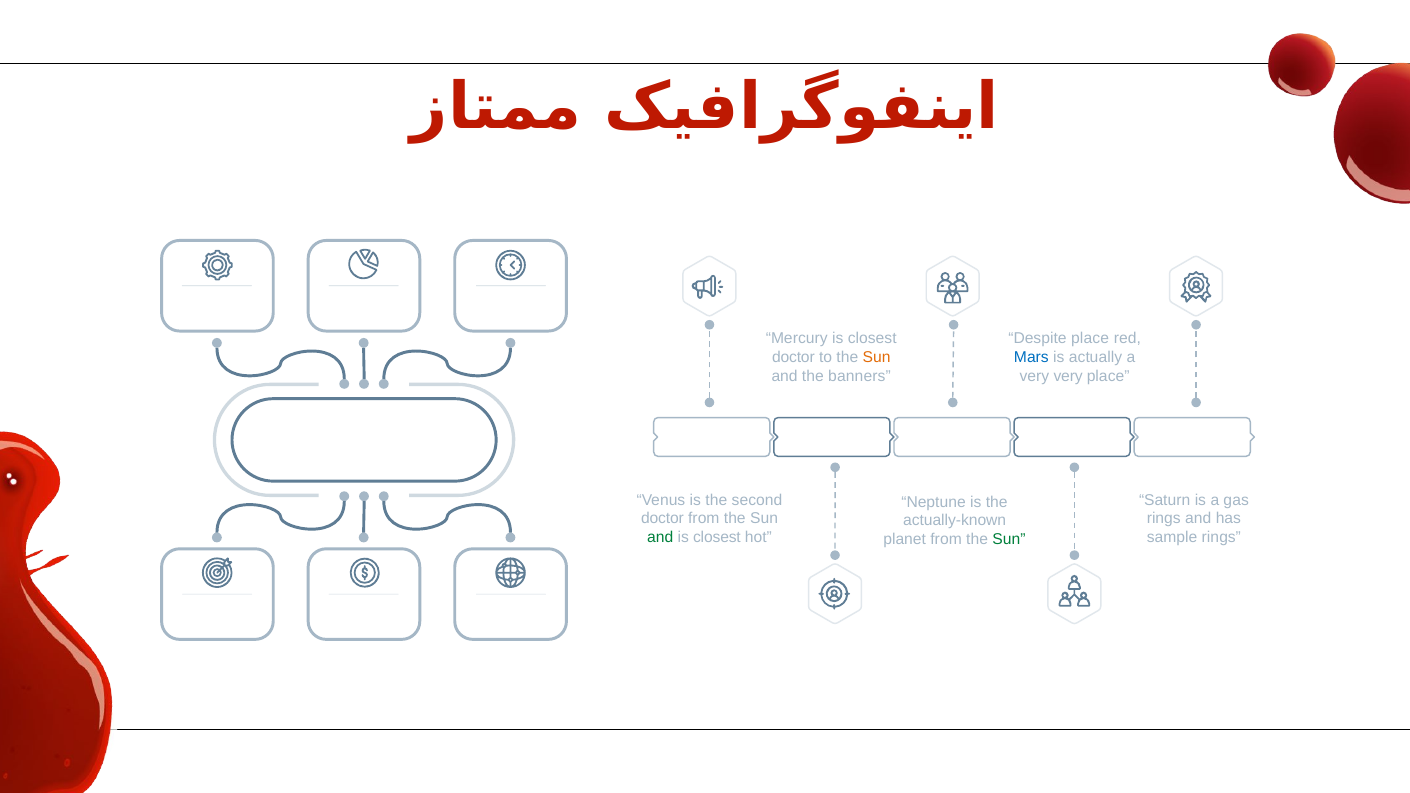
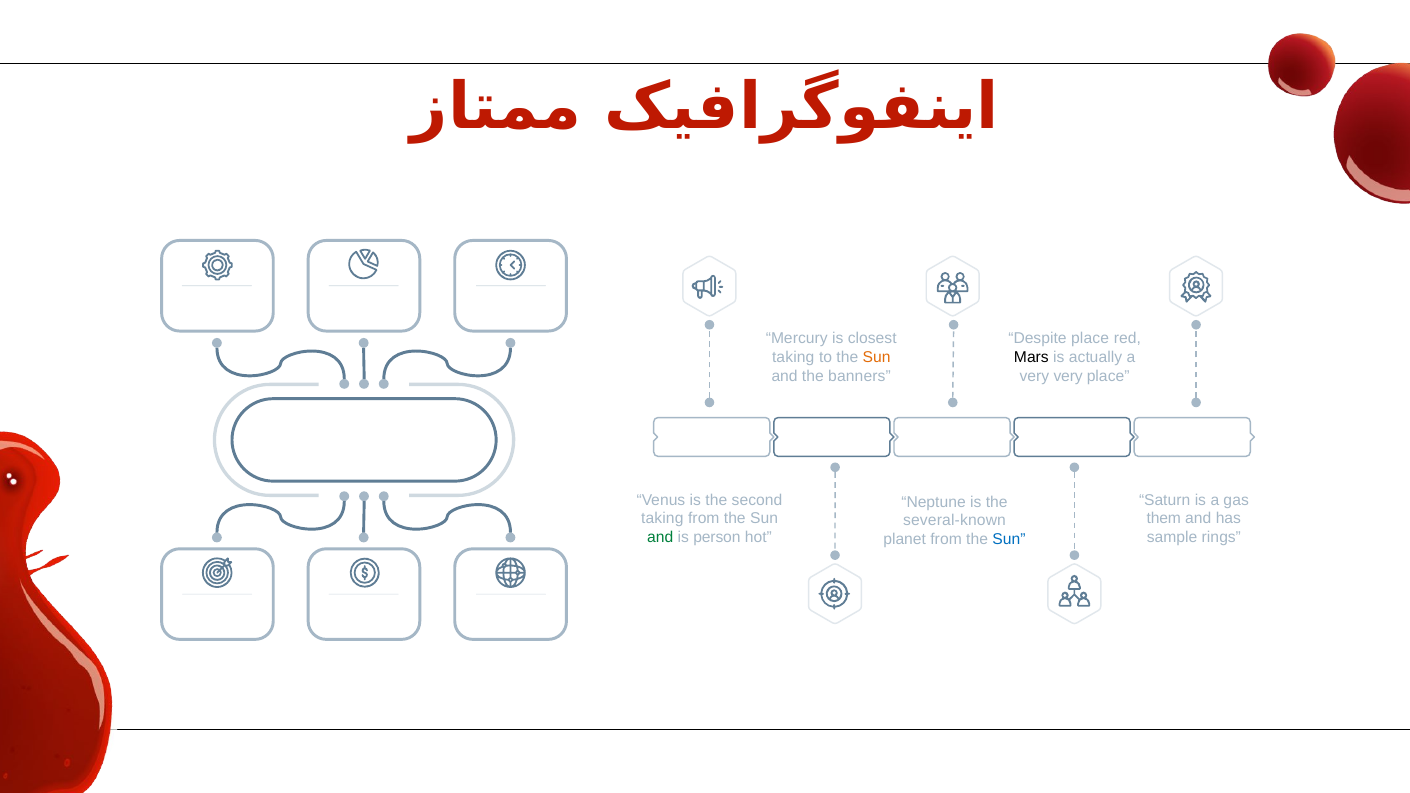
doctor: doctor -> taking (793, 357)
Mars colour: blue -> black (1031, 357)
doctor: doctor -> taking (662, 519)
rings: rings -> them (1164, 519)
actually-known: actually-known -> several-known (955, 521)
closest: closest -> person (717, 538)
Sun colour: green -> blue (1009, 540)
